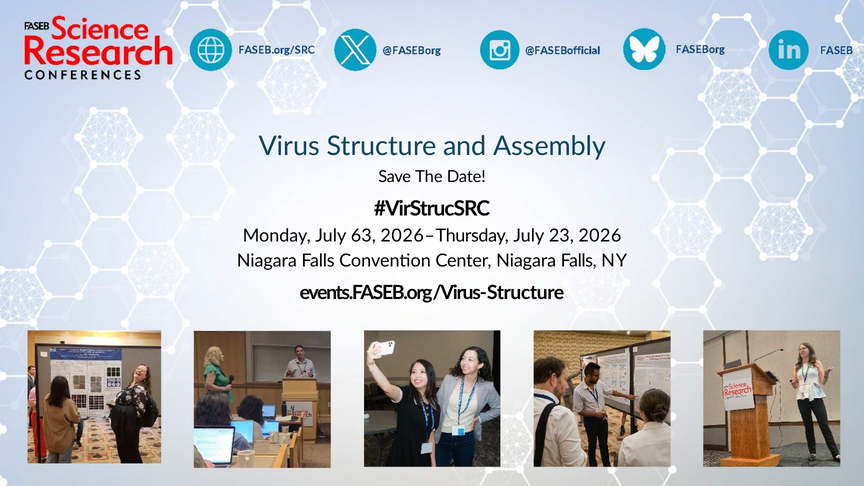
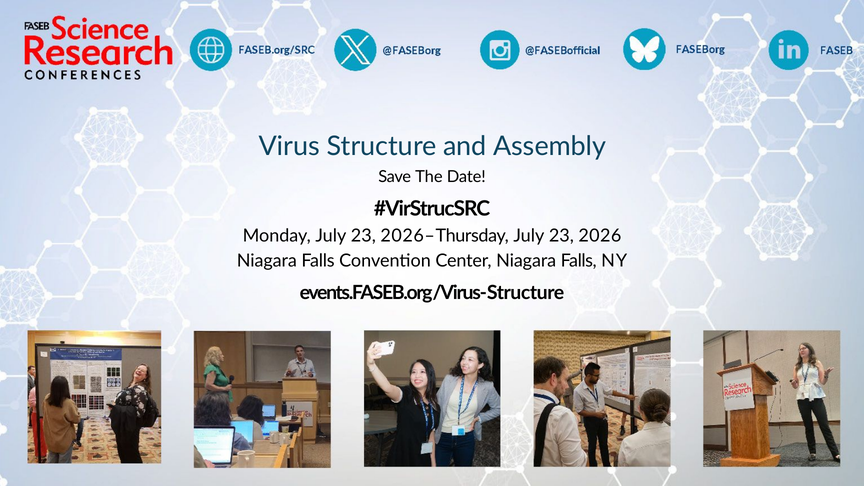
Monday July 63: 63 -> 23 (363, 236)
